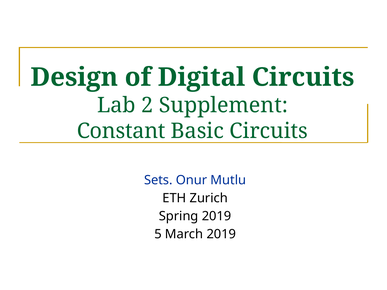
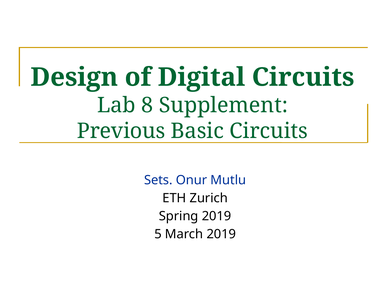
2: 2 -> 8 (147, 105)
Constant: Constant -> Previous (121, 131)
